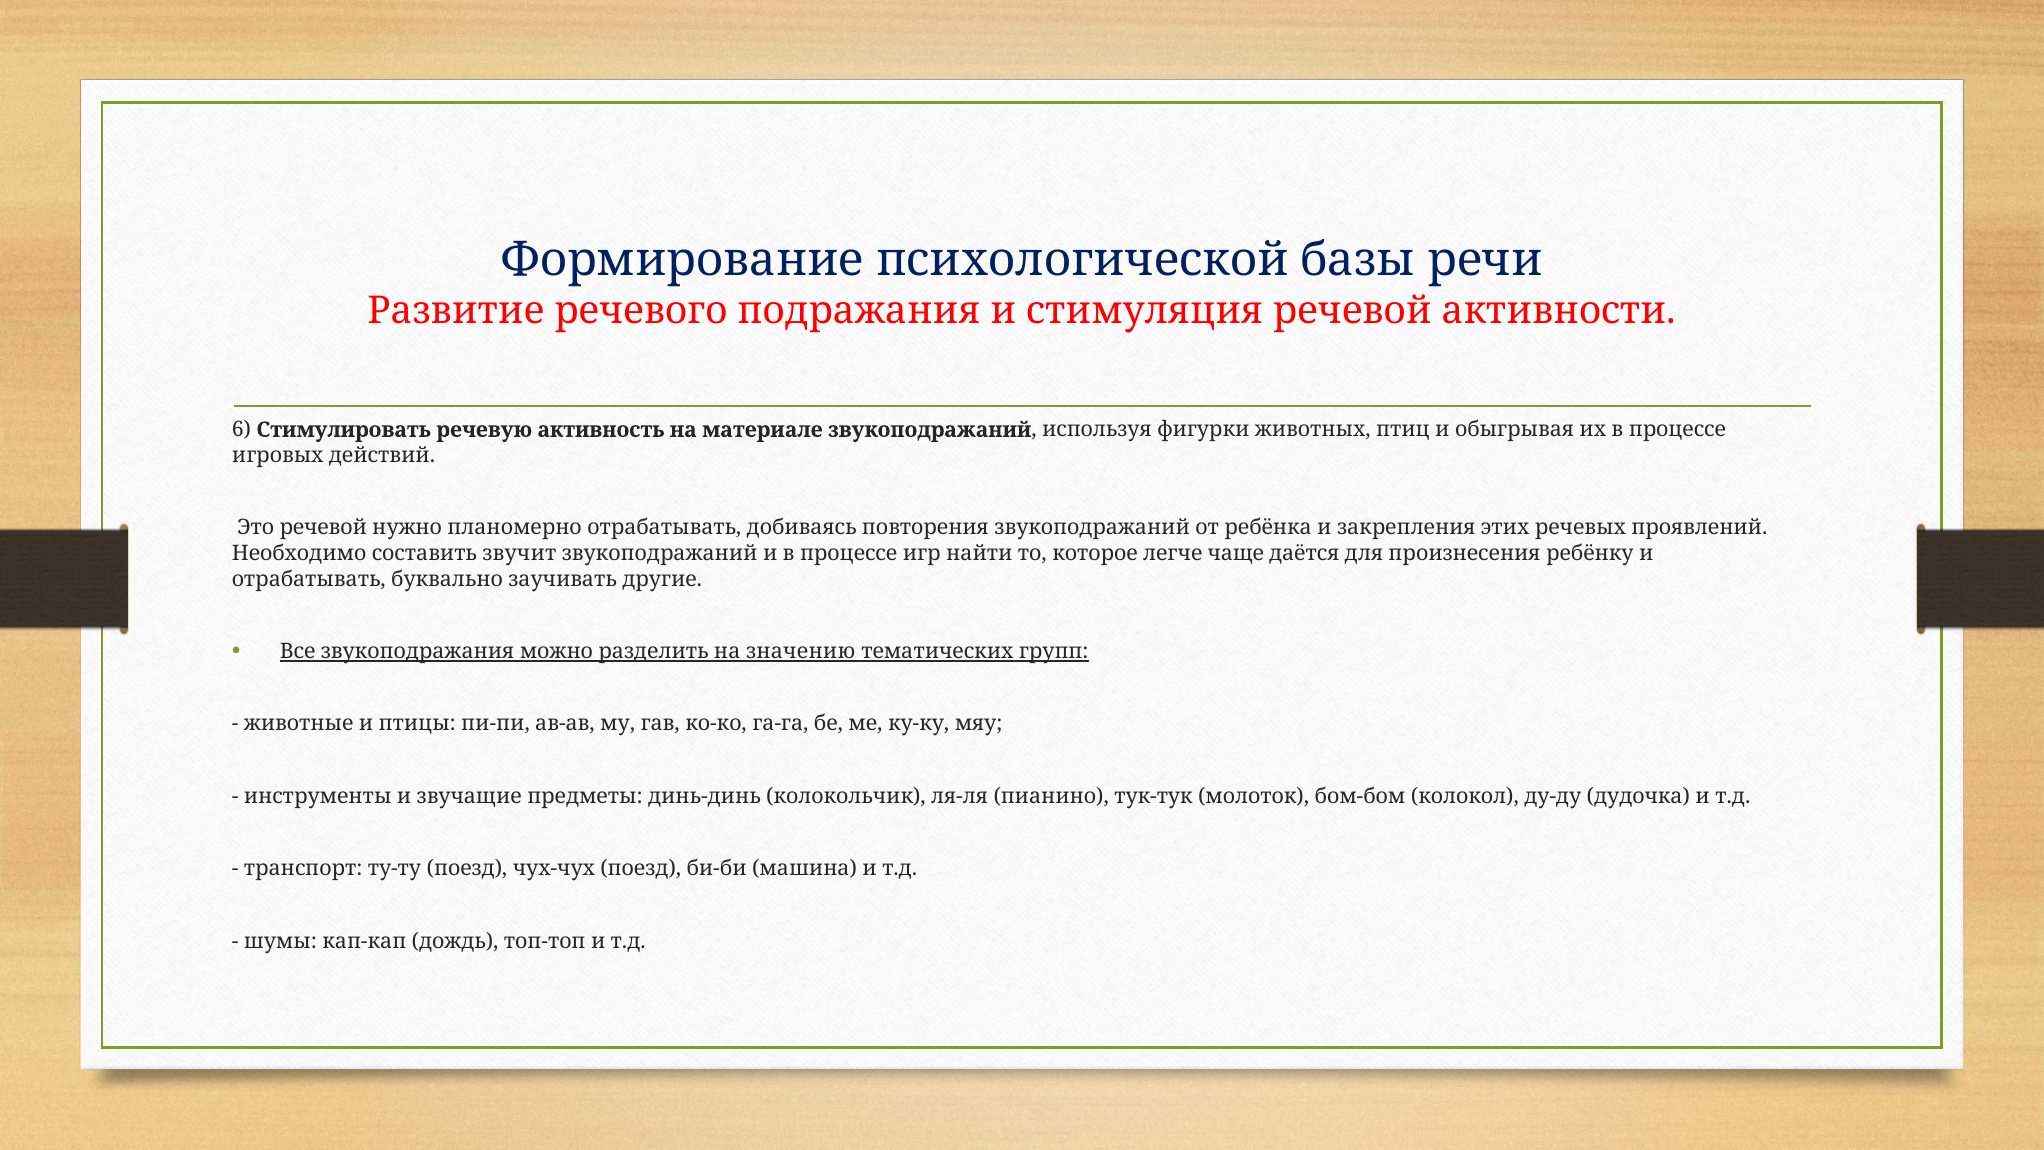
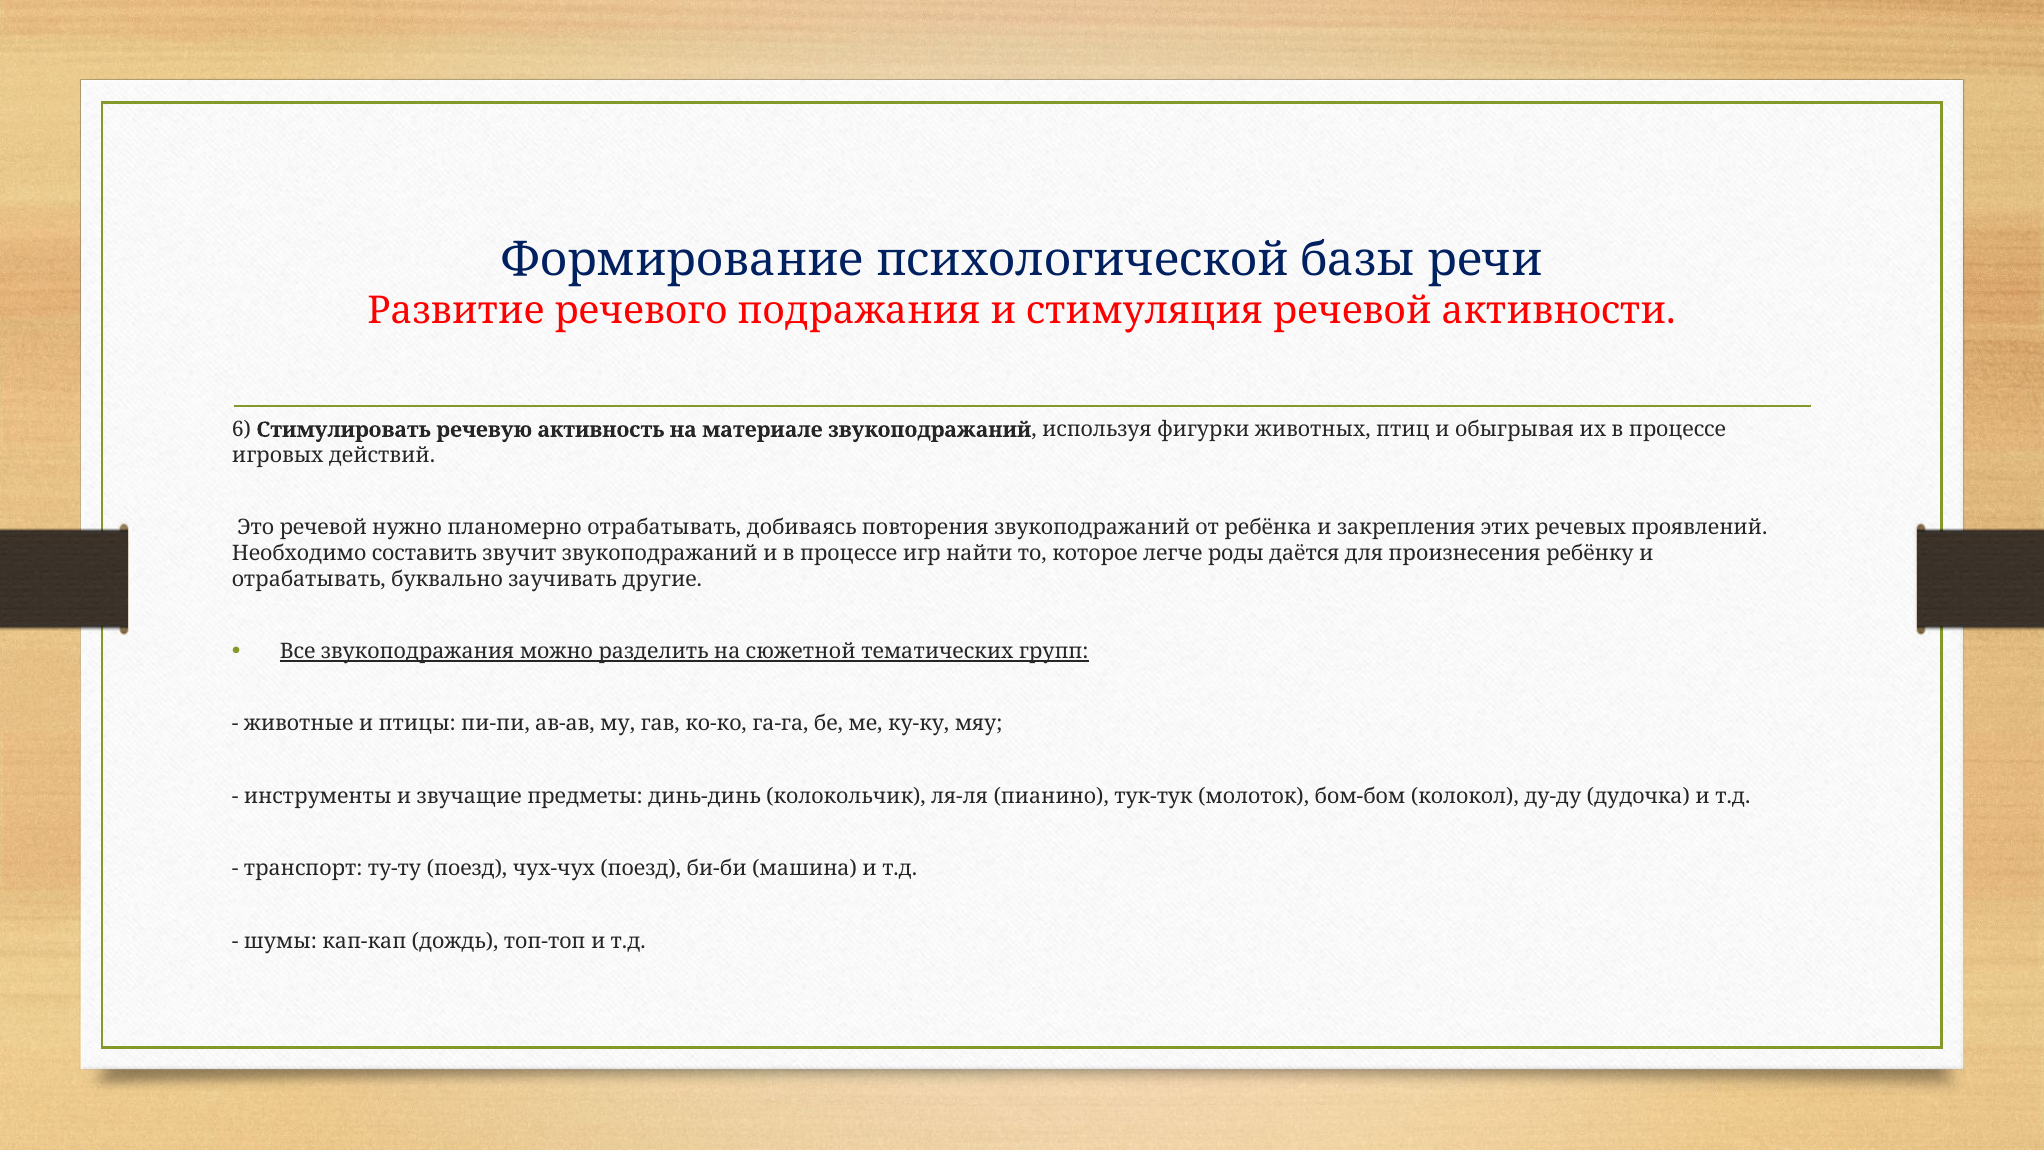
чаще: чаще -> роды (1236, 553)
значению: значению -> сюжетной (801, 651)
